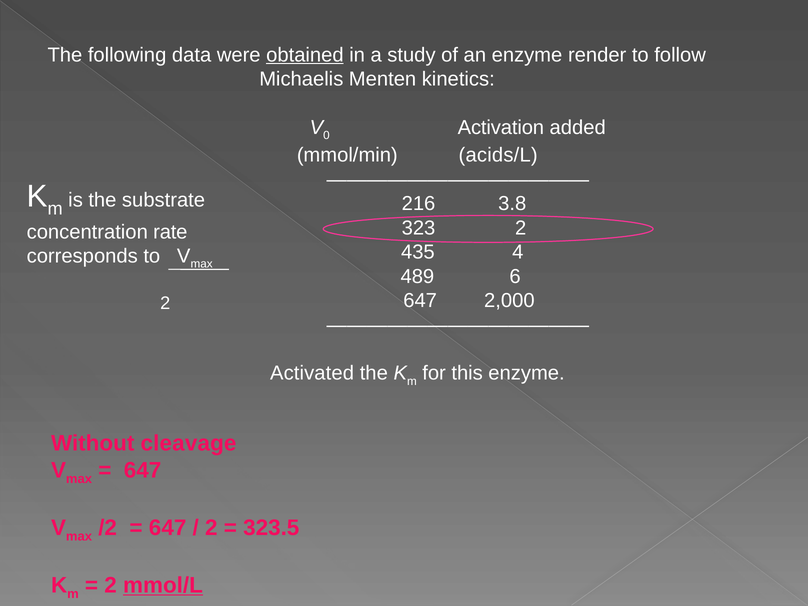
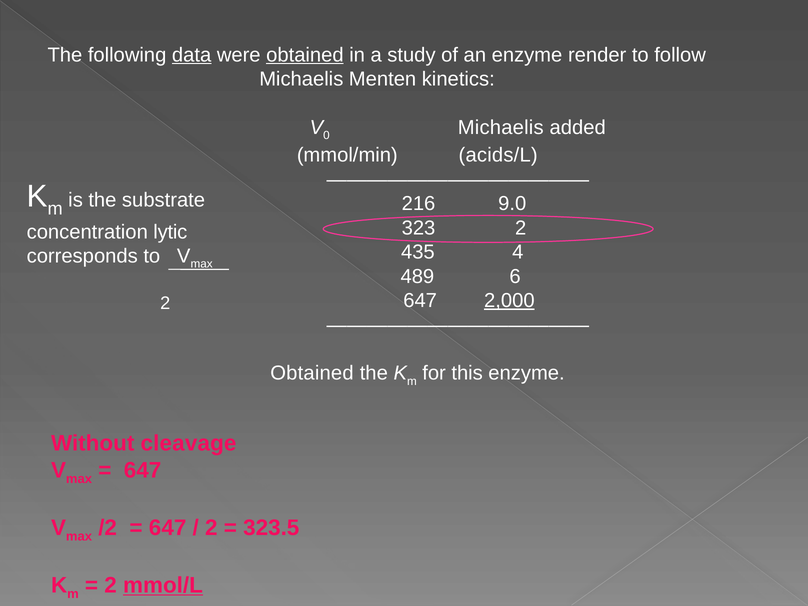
data underline: none -> present (192, 55)
Activation: Activation -> Michaelis (501, 128)
3.8: 3.8 -> 9.0 (512, 204)
rate: rate -> lytic (170, 232)
2,000 underline: none -> present (509, 301)
Activated: Activated -> Obtained (312, 373)
